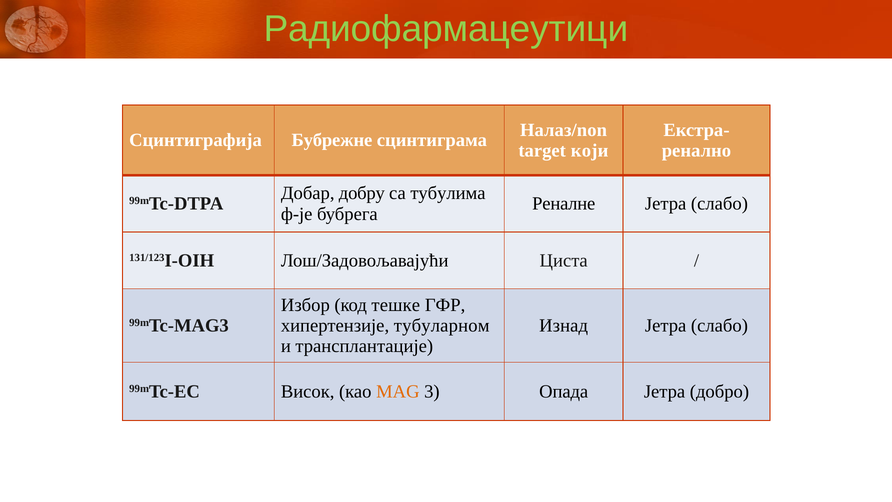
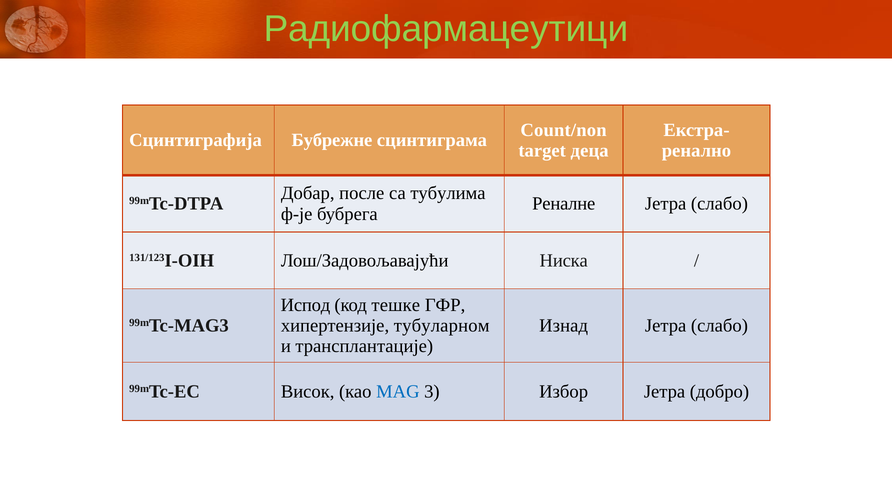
Налаз/non: Налаз/non -> Count/non (564, 130)
који: који -> деца (590, 150)
добру: добру -> после (362, 193)
Циста: Циста -> Ниска (564, 260)
Избор: Избор -> Испод (305, 305)
MAG colour: orange -> blue (398, 391)
Опада: Опада -> Избор (564, 391)
